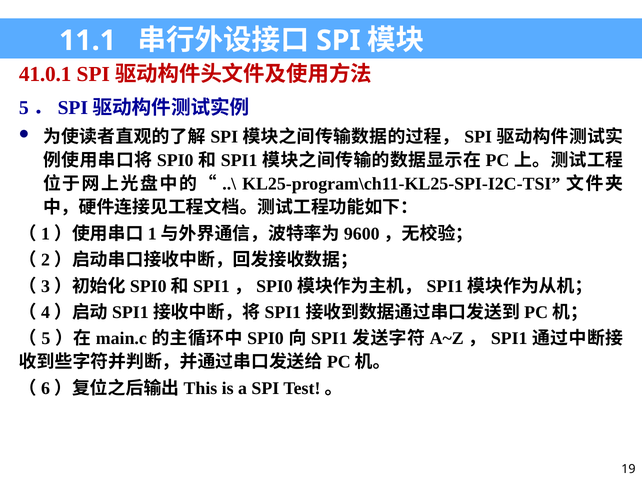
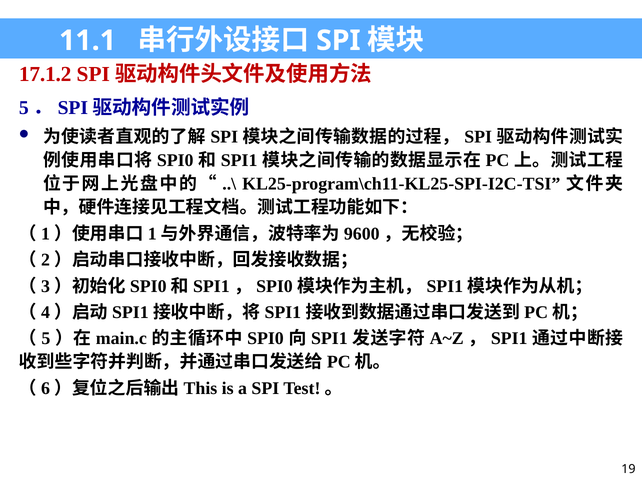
41.0.1: 41.0.1 -> 17.1.2 (45, 74)
